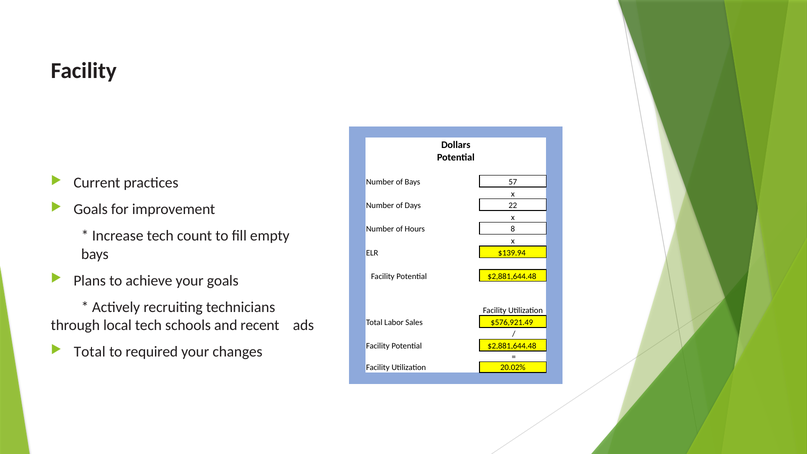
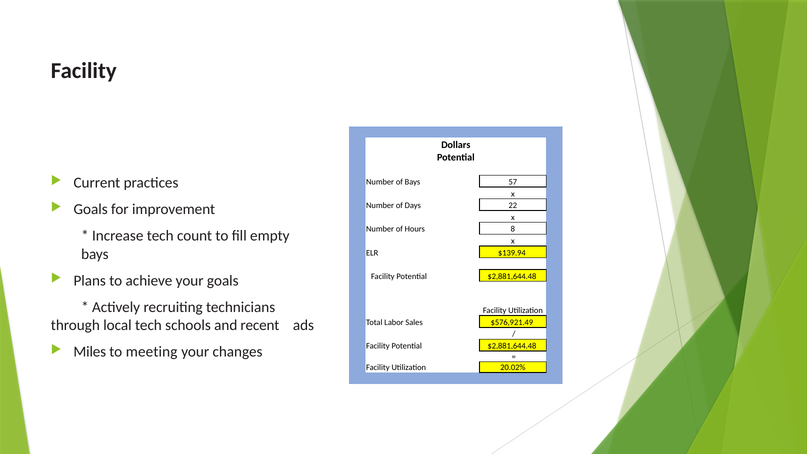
Total: Total -> Miles (90, 352)
required: required -> meeting (152, 352)
